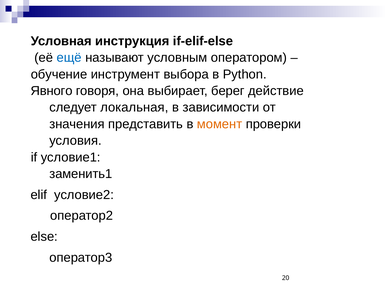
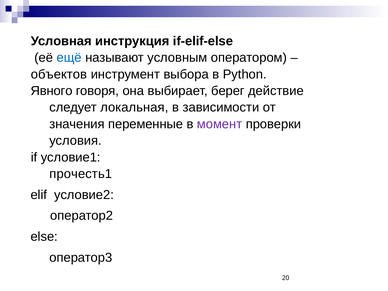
обучение: обучение -> объектов (59, 74)
представить: представить -> переменные (146, 124)
момент colour: orange -> purple (220, 124)
заменить1: заменить1 -> прочесть1 (81, 174)
